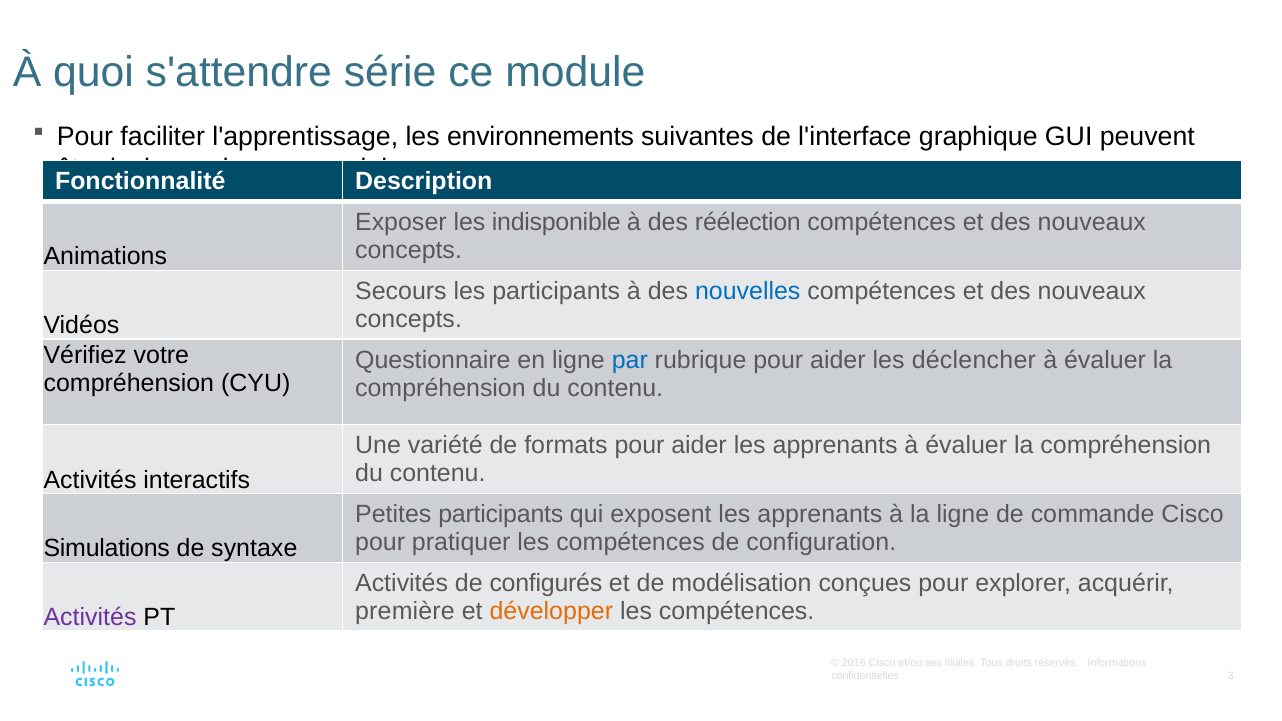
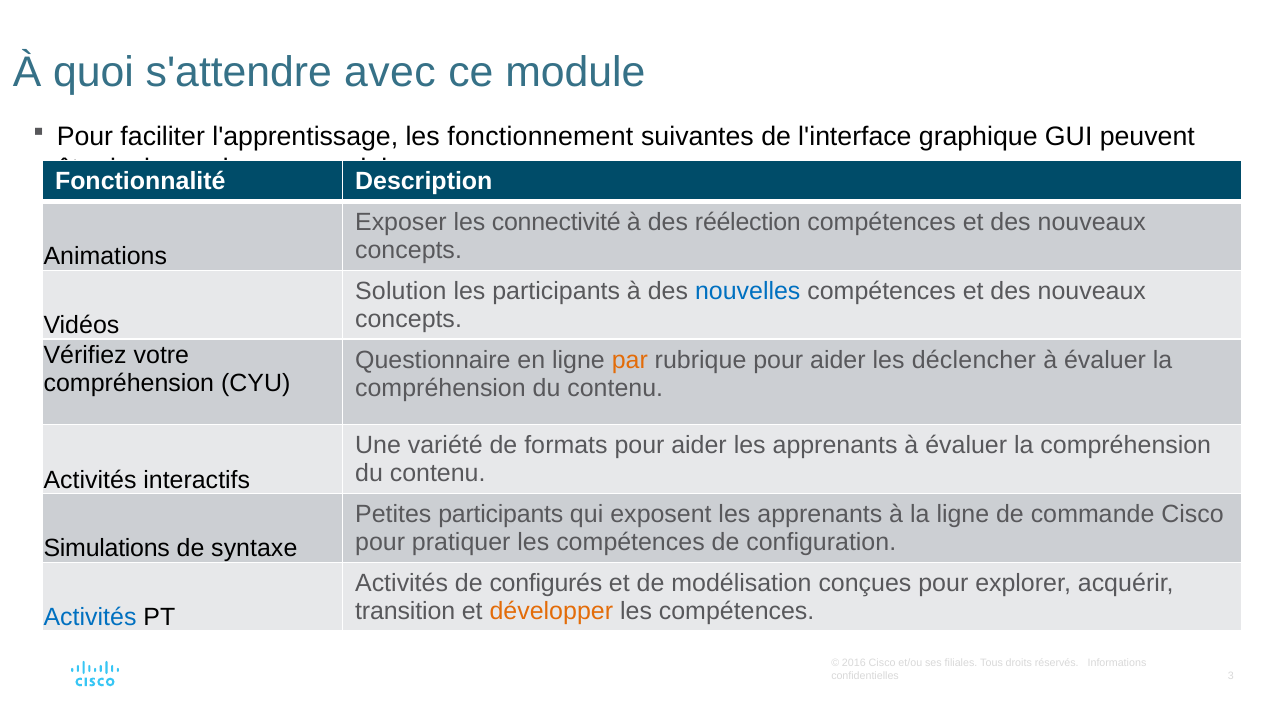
série: série -> avec (390, 72)
environnements: environnements -> fonctionnement (540, 136)
indisponible: indisponible -> connectivité (556, 222)
Secours: Secours -> Solution (401, 291)
par colour: blue -> orange (630, 360)
première: première -> transition (405, 611)
Activités colour: purple -> blue (90, 618)
